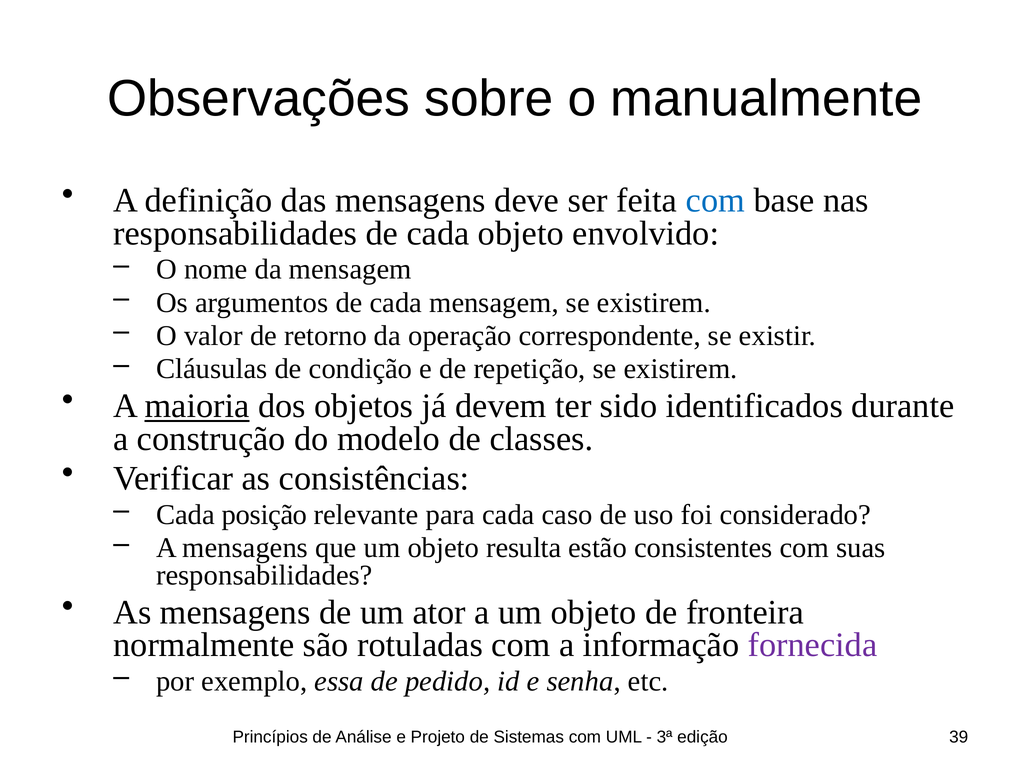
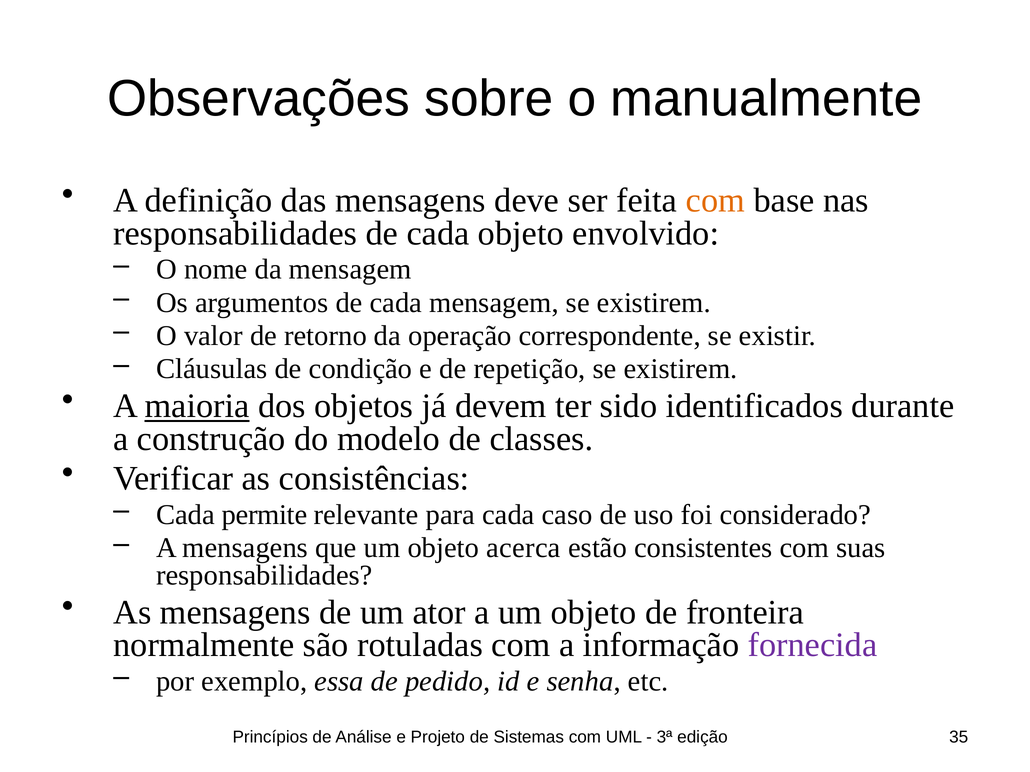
com colour: blue -> orange (715, 200)
posição: posição -> permite (264, 515)
resulta: resulta -> acerca (523, 548)
39: 39 -> 35 (959, 738)
